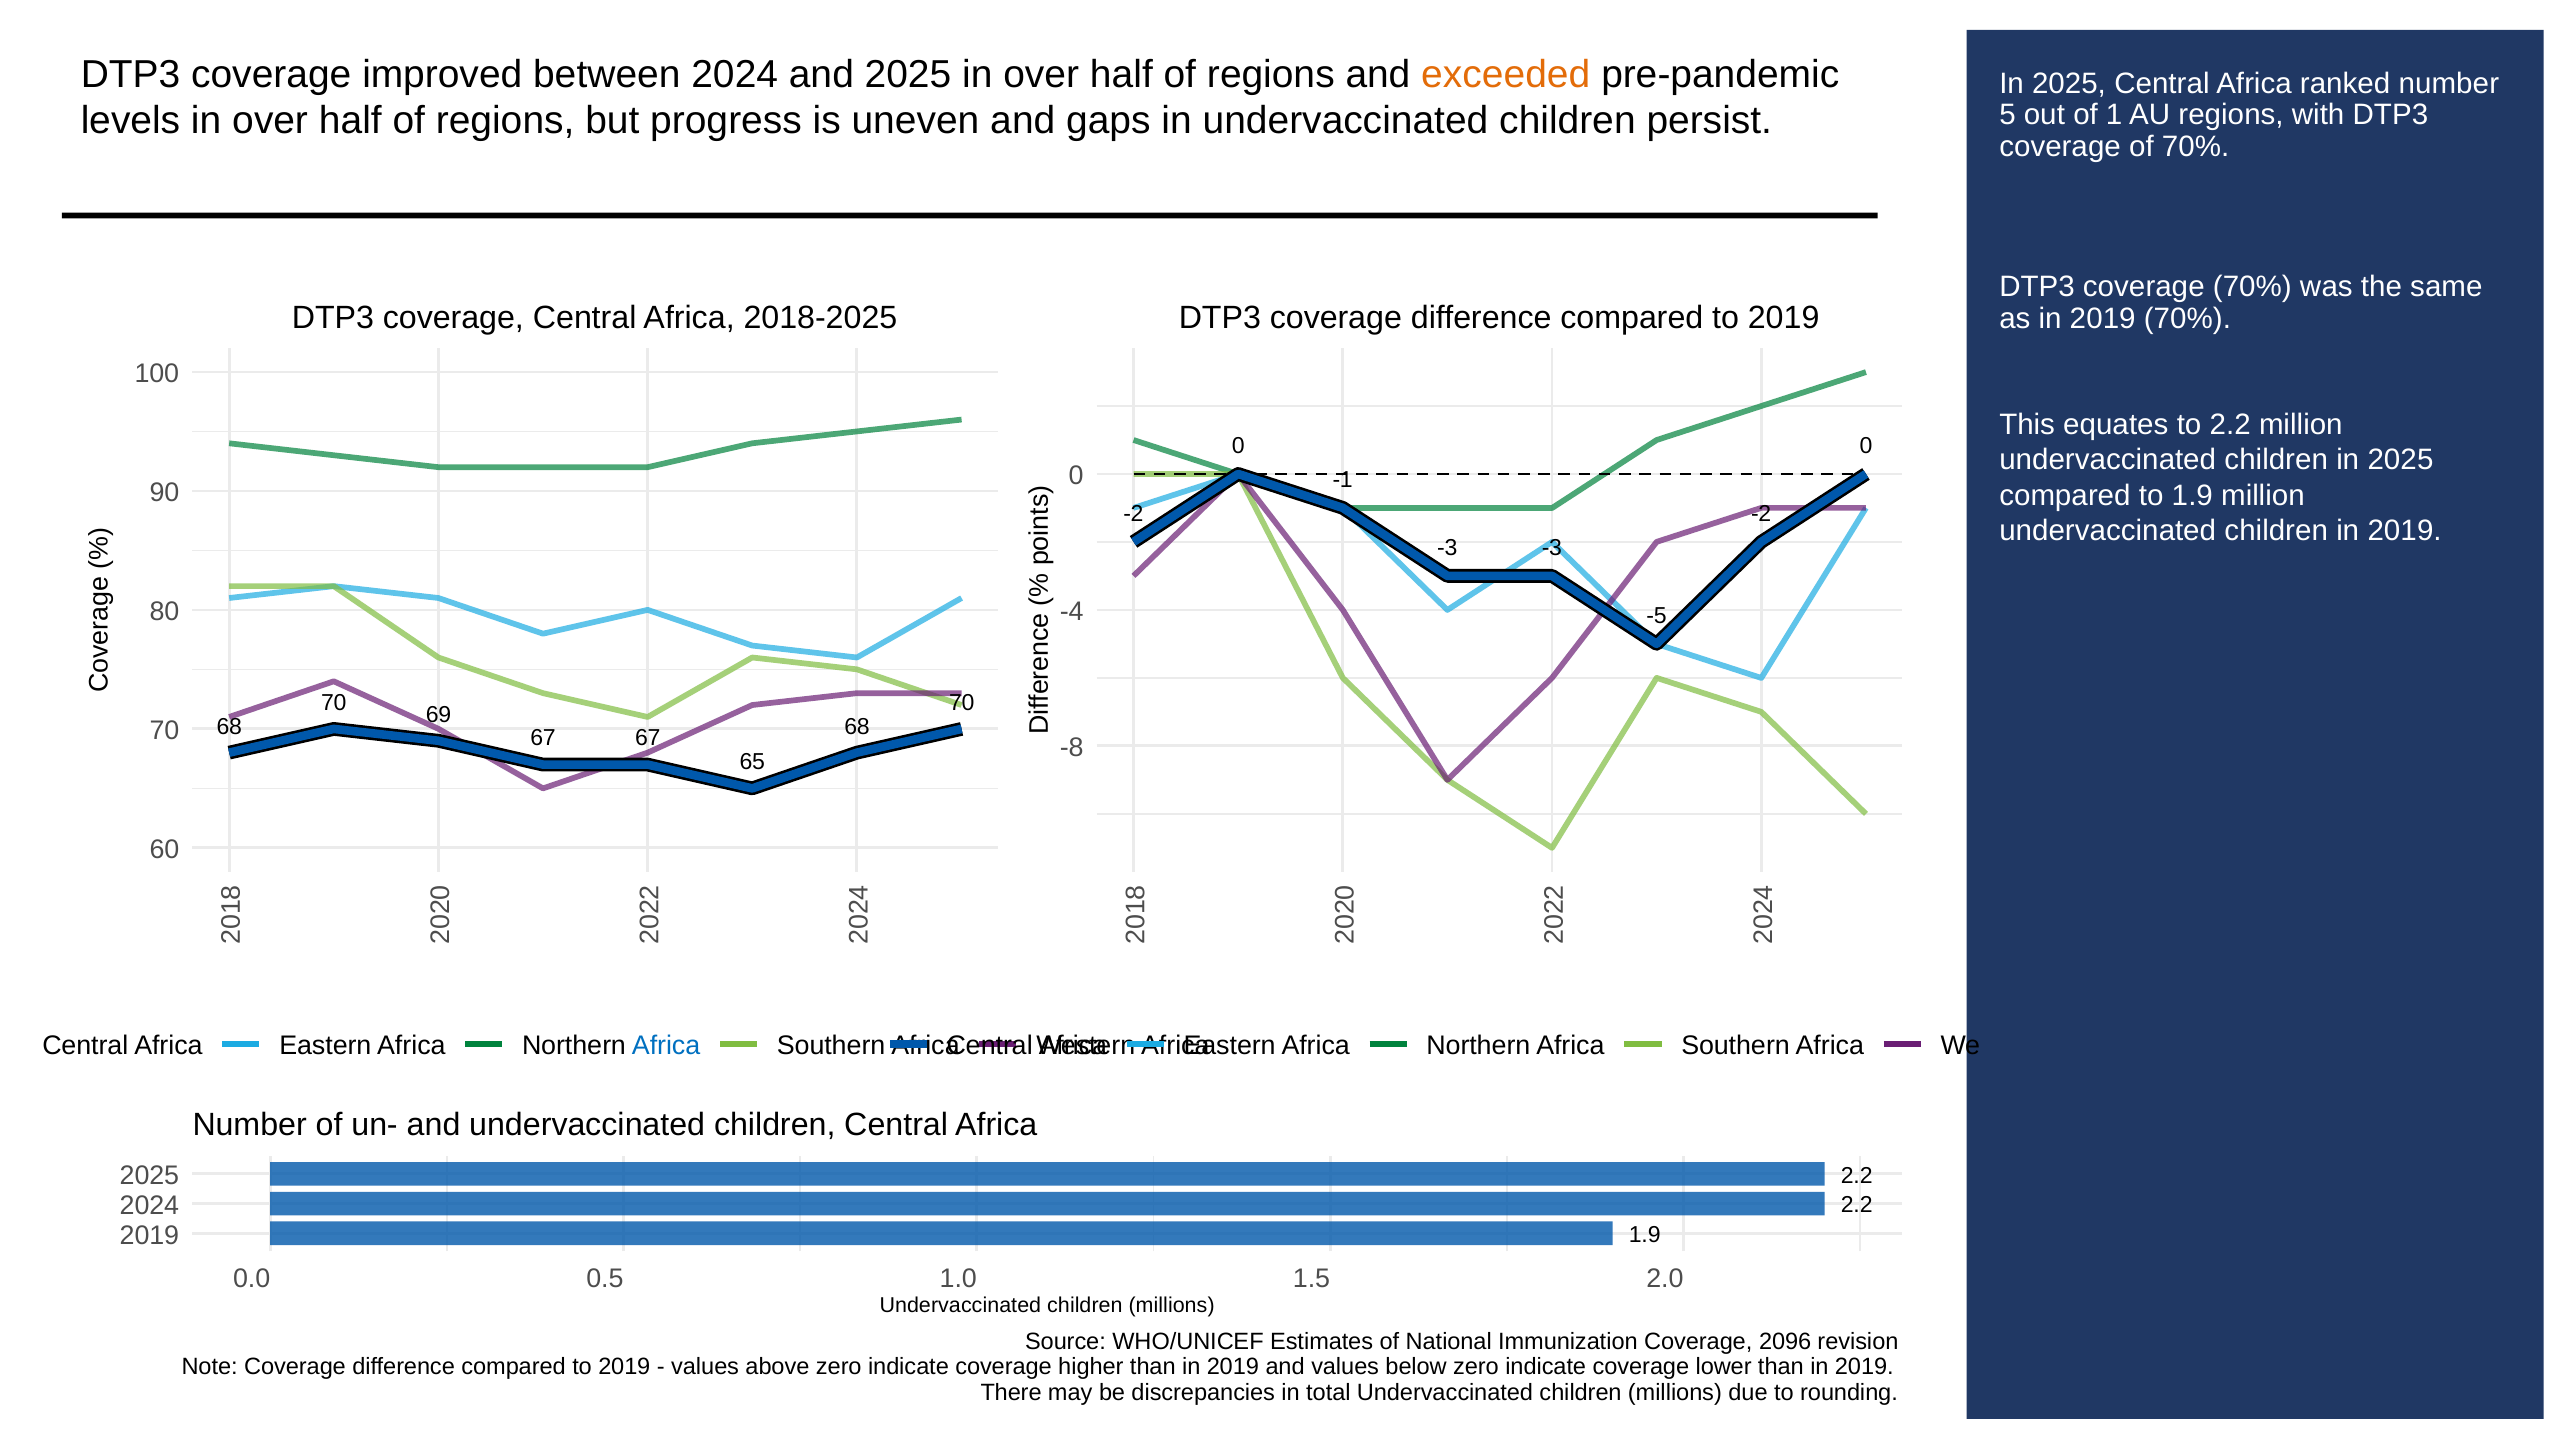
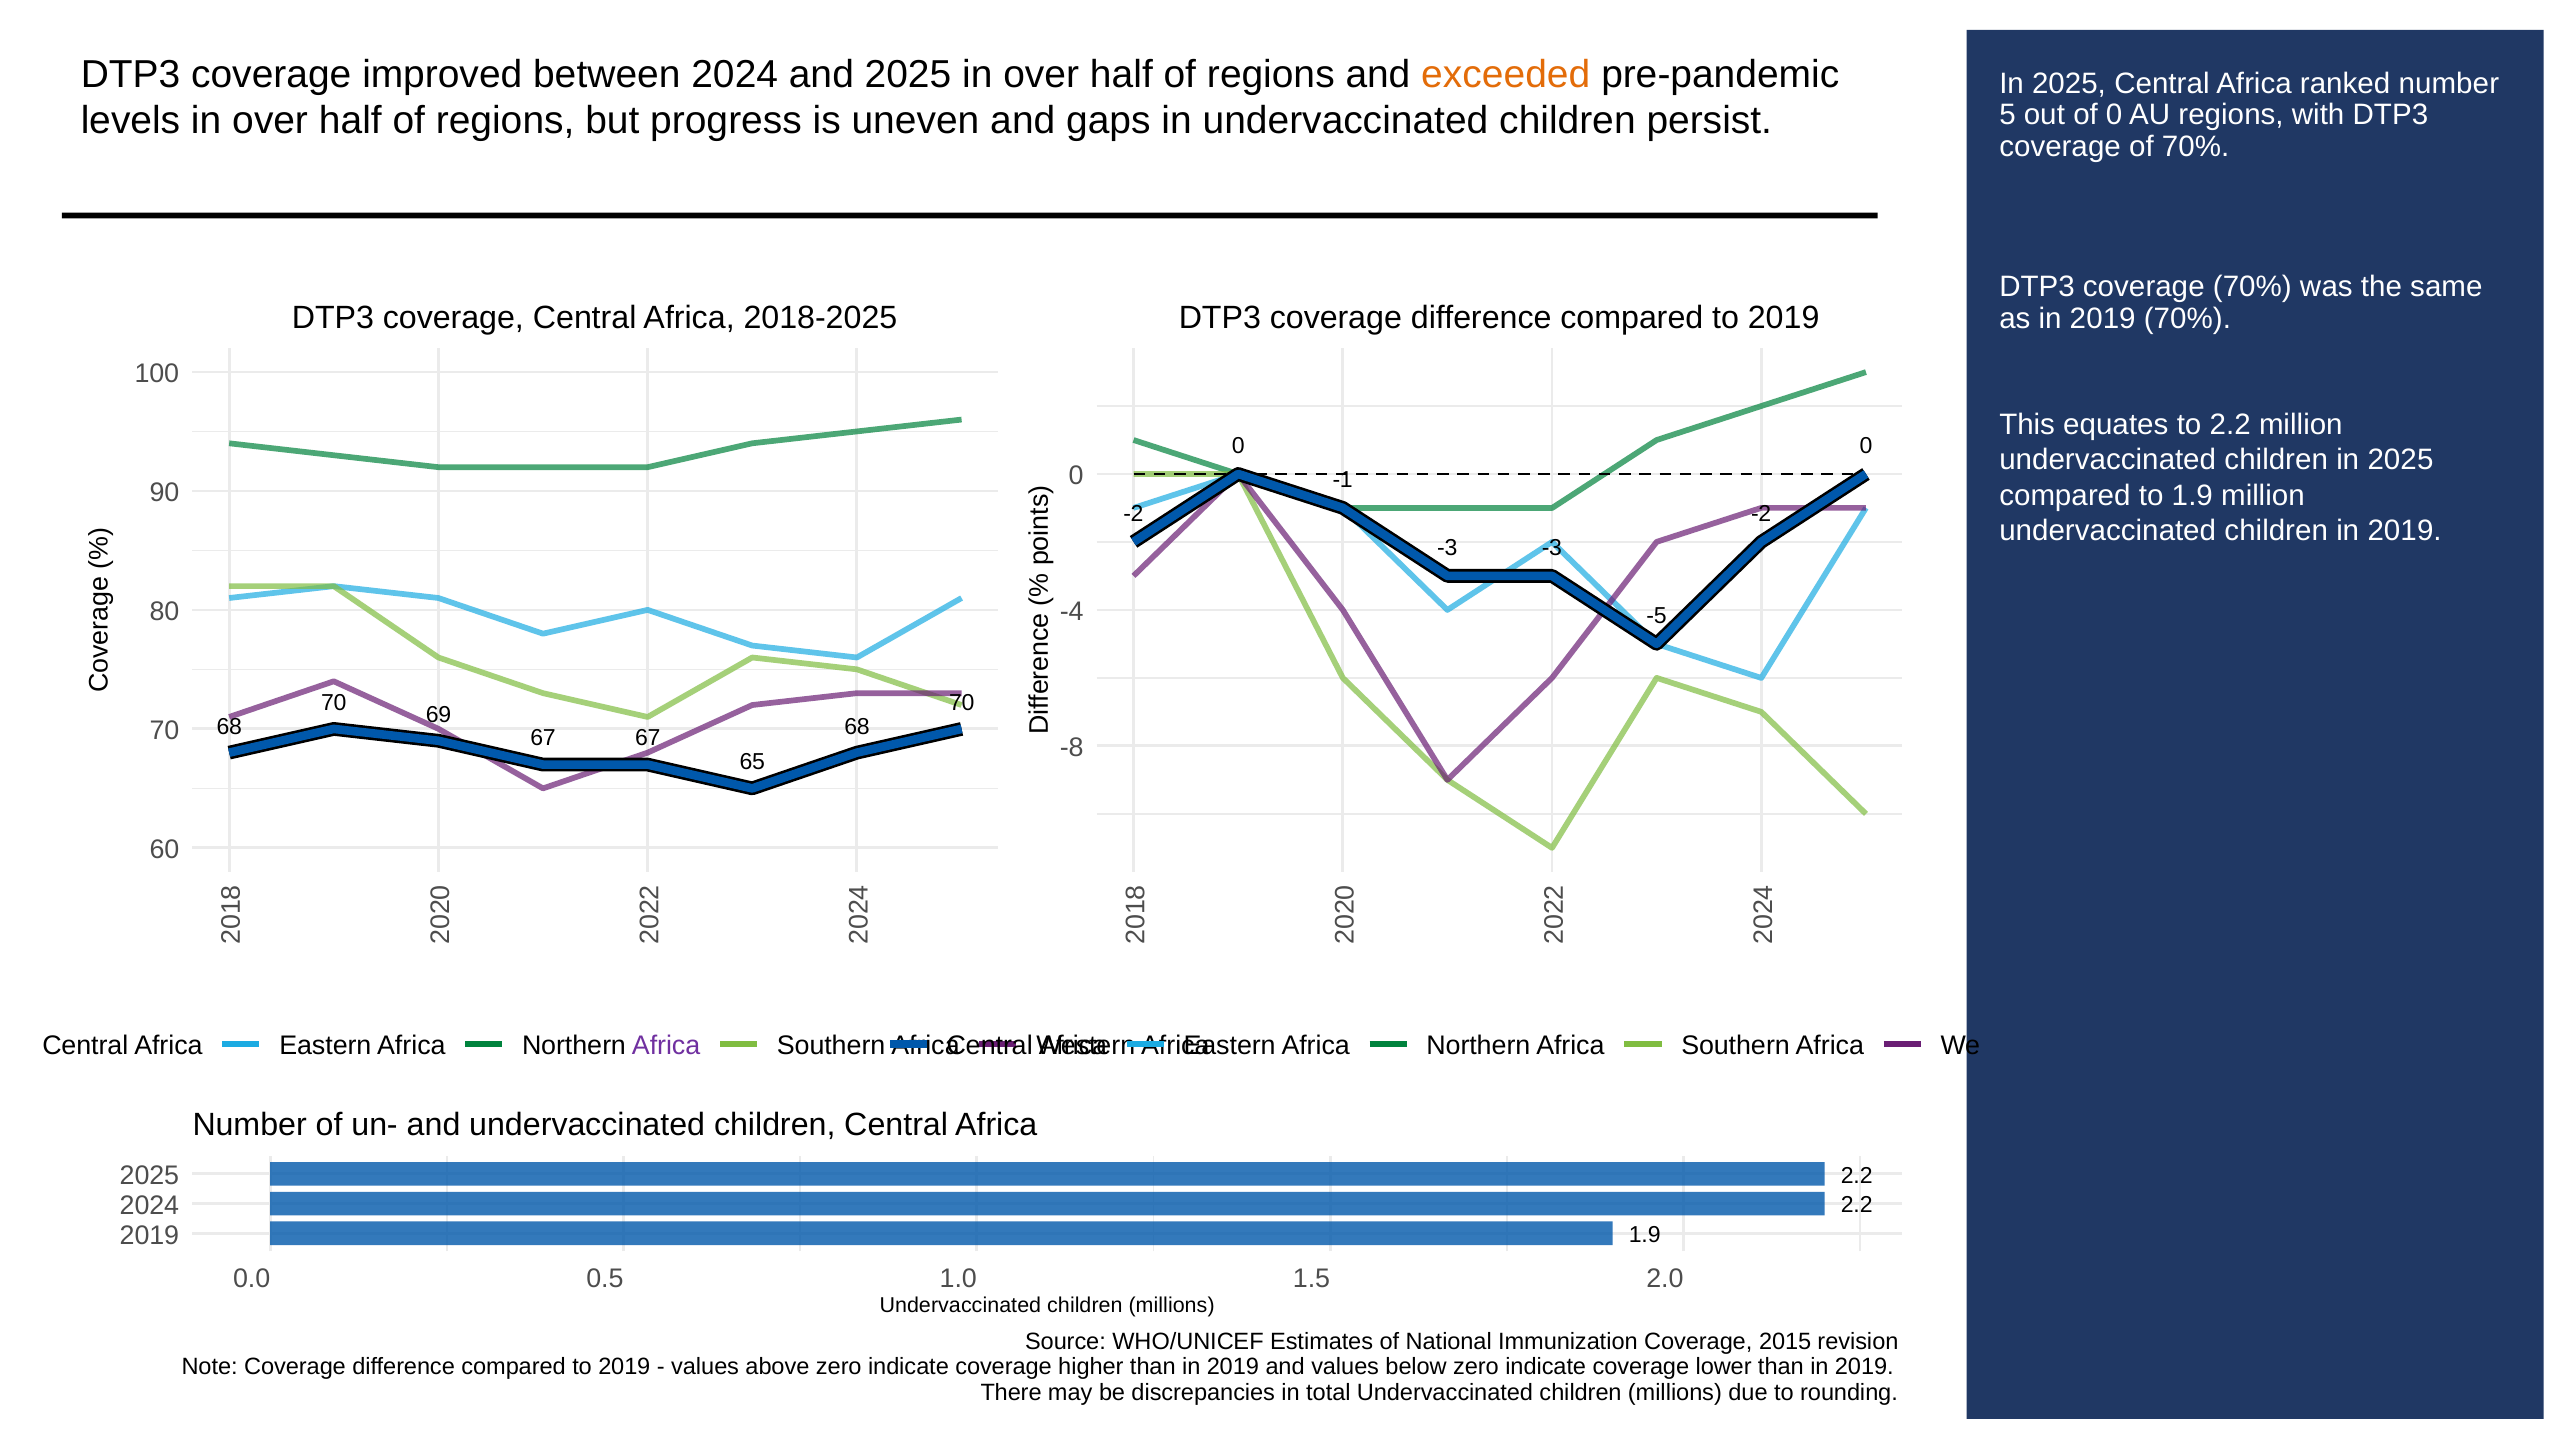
of 1: 1 -> 0 (2114, 115)
Africa colour: blue -> purple (666, 1046)
2096: 2096 -> 2015 (1785, 1341)
